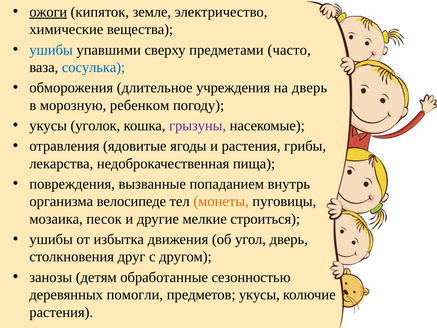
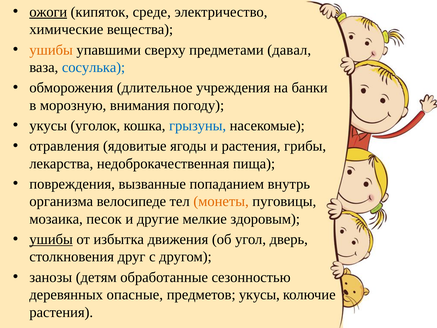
земле: земле -> среде (152, 12)
ушибы colour: blue -> orange (51, 50)
часто: часто -> давал (289, 50)
на дверь: дверь -> банки (310, 88)
ребенком: ребенком -> внимания (140, 105)
грызуны colour: purple -> blue (198, 126)
строиться: строиться -> здоровым (265, 219)
ушибы underline: none -> present (51, 239)
помогли: помогли -> опасные (135, 295)
